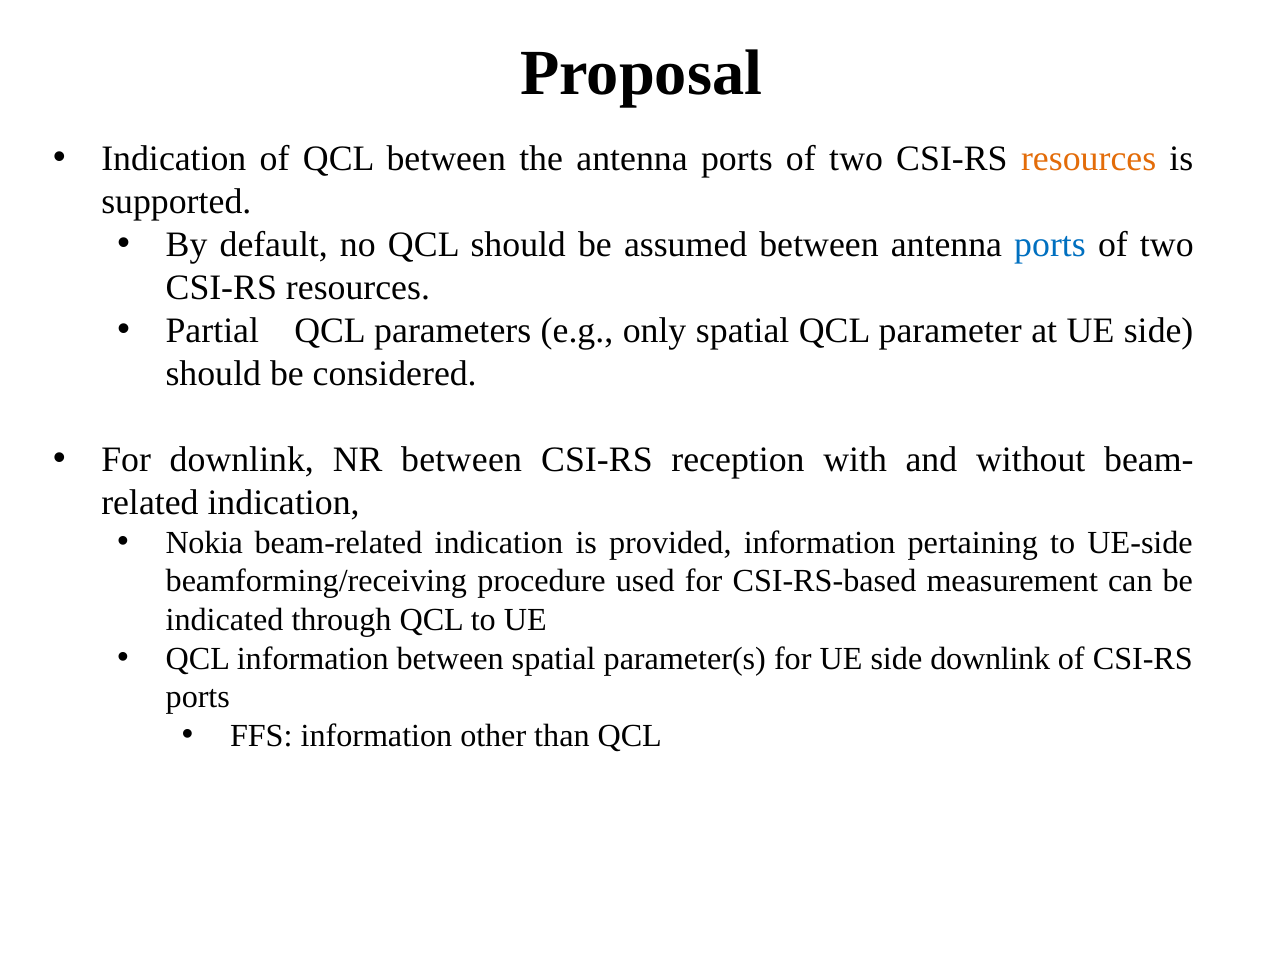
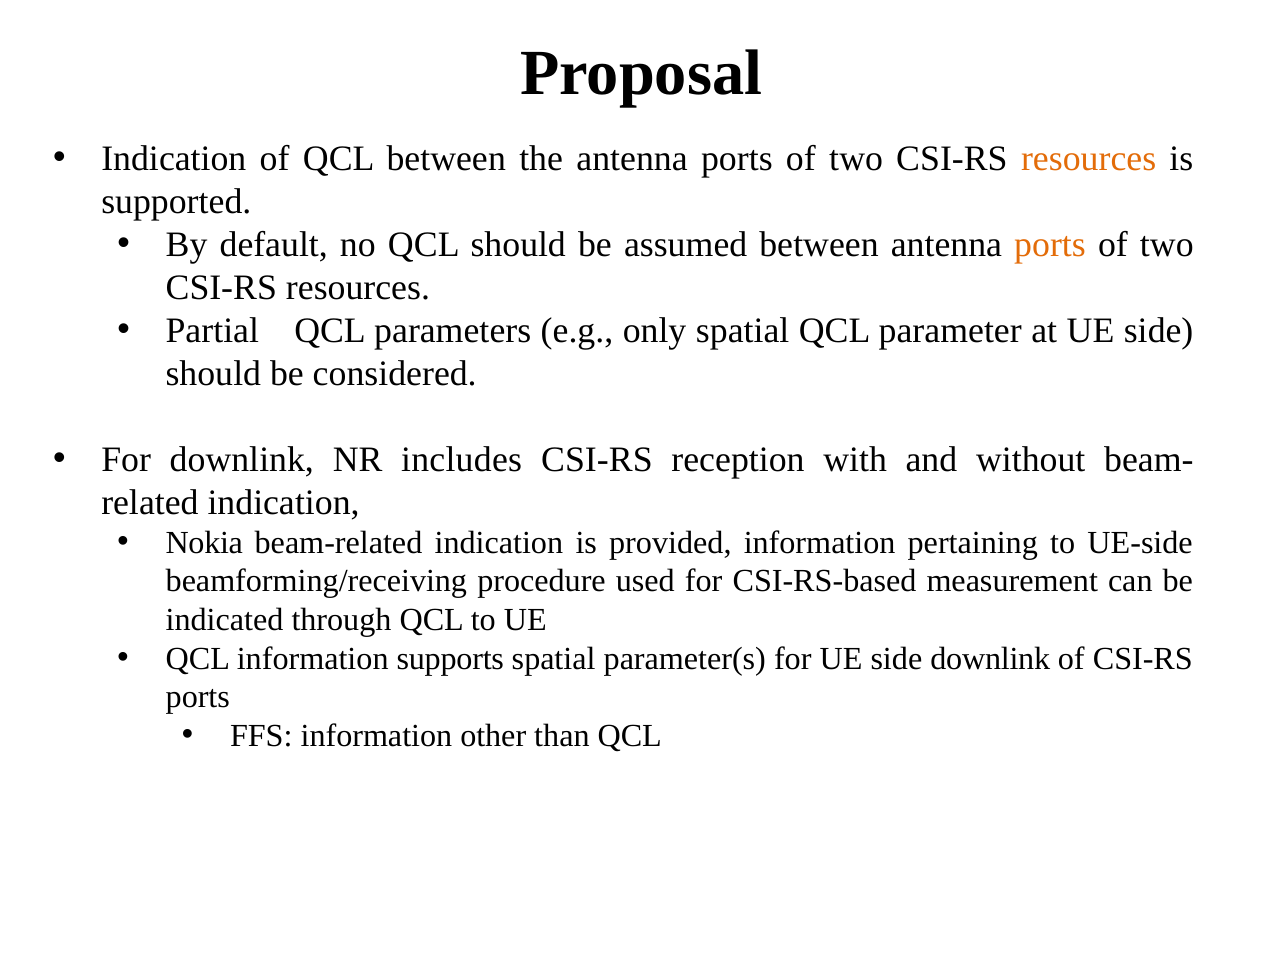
ports colour: blue -> orange (1050, 245)
NR between: between -> includes (462, 459)
information between: between -> supports (450, 659)
